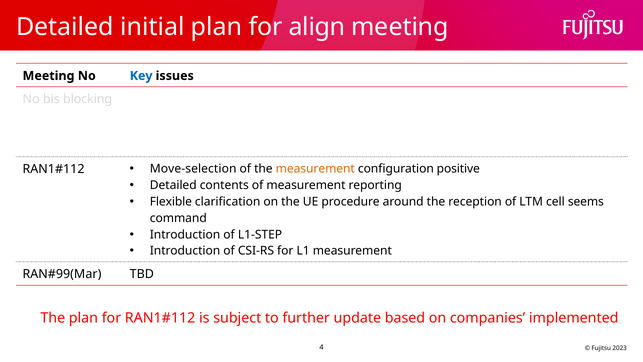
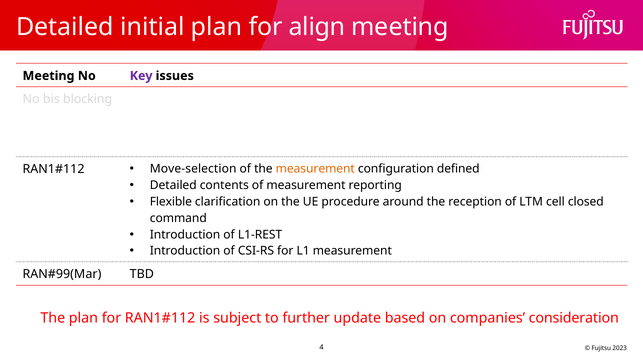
Key colour: blue -> purple (141, 76)
positive: positive -> defined (458, 169)
seems: seems -> closed (586, 202)
L1-STEP: L1-STEP -> L1-REST (260, 234)
implemented: implemented -> consideration (574, 318)
